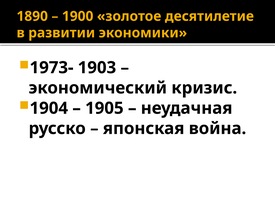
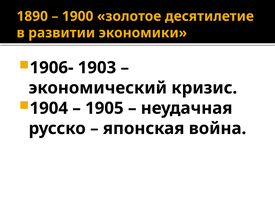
1973-: 1973- -> 1906- (51, 67)
